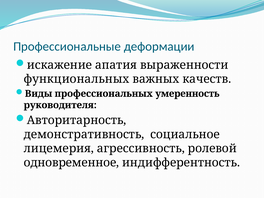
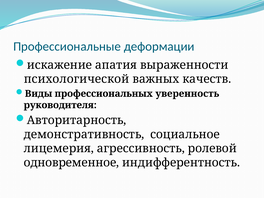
функциональных: функциональных -> психологической (77, 79)
умеренность: умеренность -> уверенность (187, 94)
